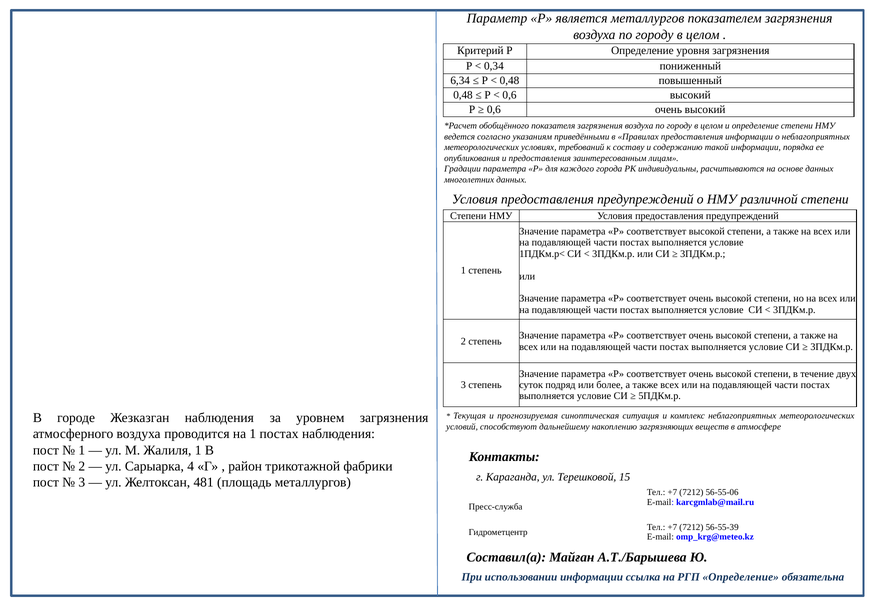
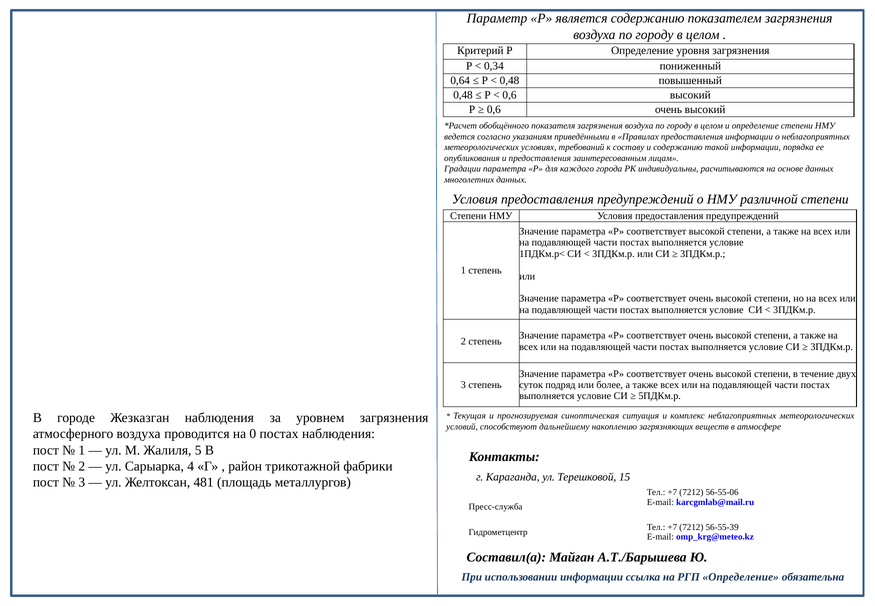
является металлургов: металлургов -> содержанию (648, 18)
6,34: 6,34 -> 0,64 (460, 81)
на 1: 1 -> 0 (253, 434)
Жалиля 1: 1 -> 5 (198, 450)
